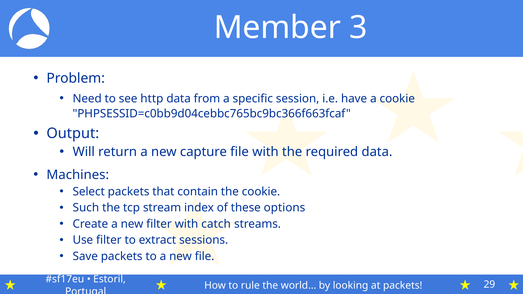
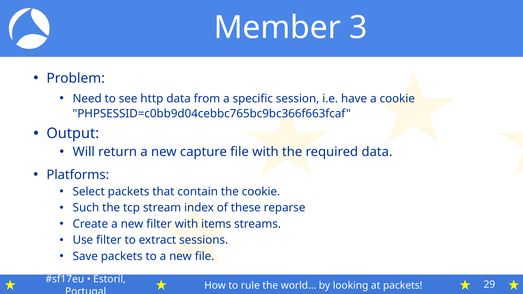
Machines: Machines -> Platforms (78, 175)
options: options -> reparse (285, 208)
catch: catch -> items (216, 224)
